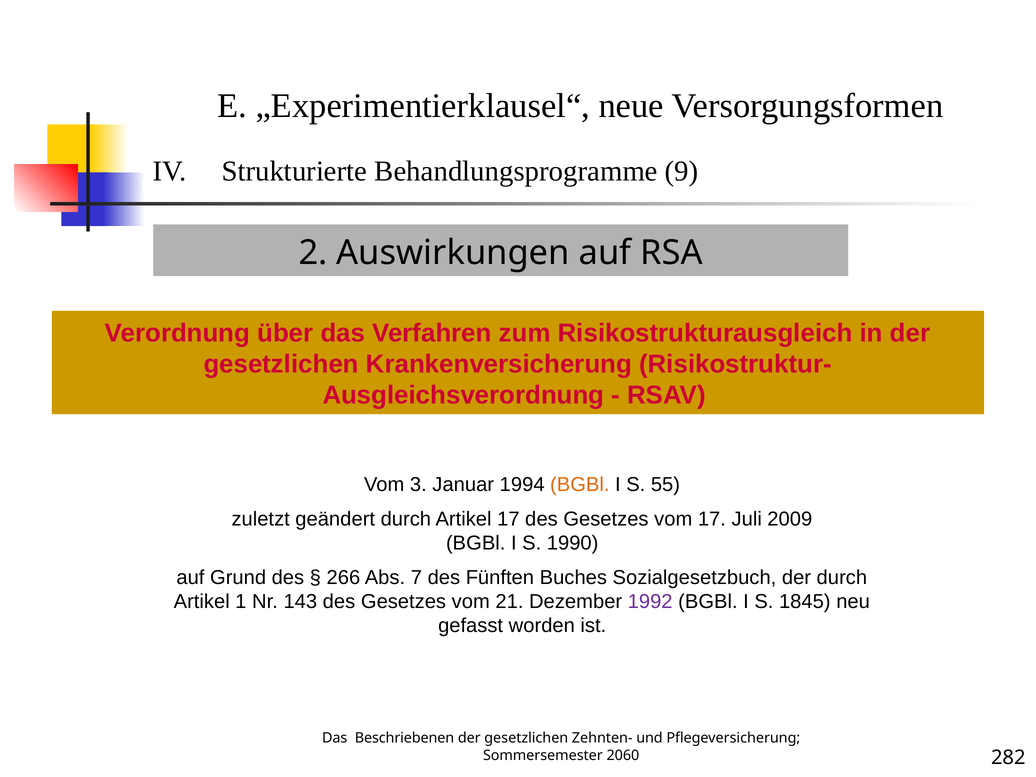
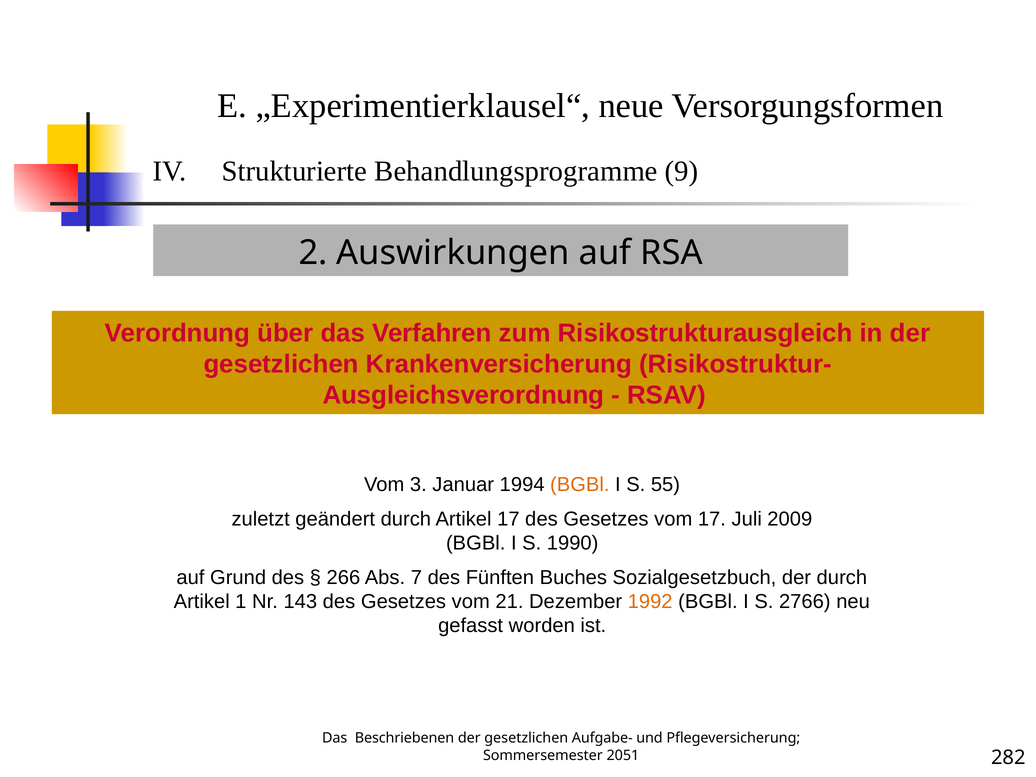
1992 colour: purple -> orange (650, 602)
1845: 1845 -> 2766 (805, 602)
Zehnten-: Zehnten- -> Aufgabe- (602, 738)
2060: 2060 -> 2051 (623, 755)
